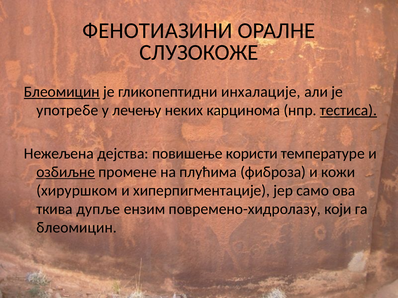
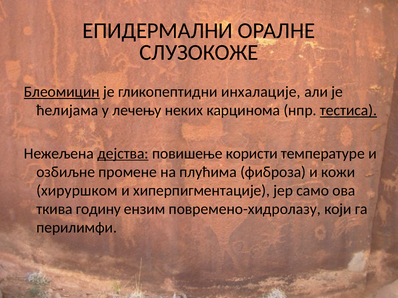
ФЕНОТИАЗИНИ: ФЕНОТИАЗИНИ -> ЕПИДЕРМАЛНИ (158, 31)
употребе: употребе -> ћелијама (67, 110)
дејства underline: none -> present (123, 154)
озбиљне underline: present -> none (66, 172)
дупље: дупље -> годину (98, 209)
блеомицин: блеомицин -> перилимфи (77, 228)
